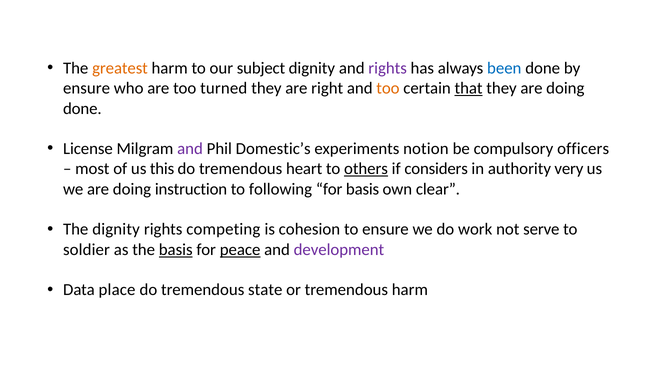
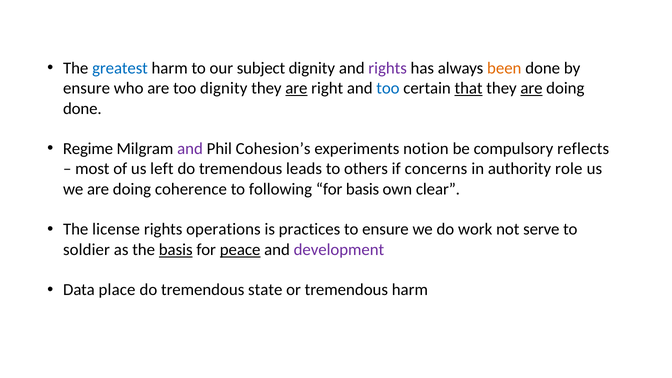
greatest colour: orange -> blue (120, 68)
been colour: blue -> orange (504, 68)
too turned: turned -> dignity (224, 88)
are underline: none -> present (296, 88)
too colour: orange -> blue (388, 88)
are underline: none -> present (531, 88)
License: License -> Regime (88, 149)
Domestic’s: Domestic’s -> Cohesion’s (273, 149)
officers: officers -> reflects (583, 149)
this: this -> left (162, 169)
heart: heart -> leads (304, 169)
others underline: present -> none (366, 169)
considers: considers -> concerns (436, 169)
very: very -> role (569, 169)
instruction: instruction -> coherence (191, 189)
The dignity: dignity -> license (116, 229)
competing: competing -> operations (223, 229)
cohesion: cohesion -> practices (309, 229)
